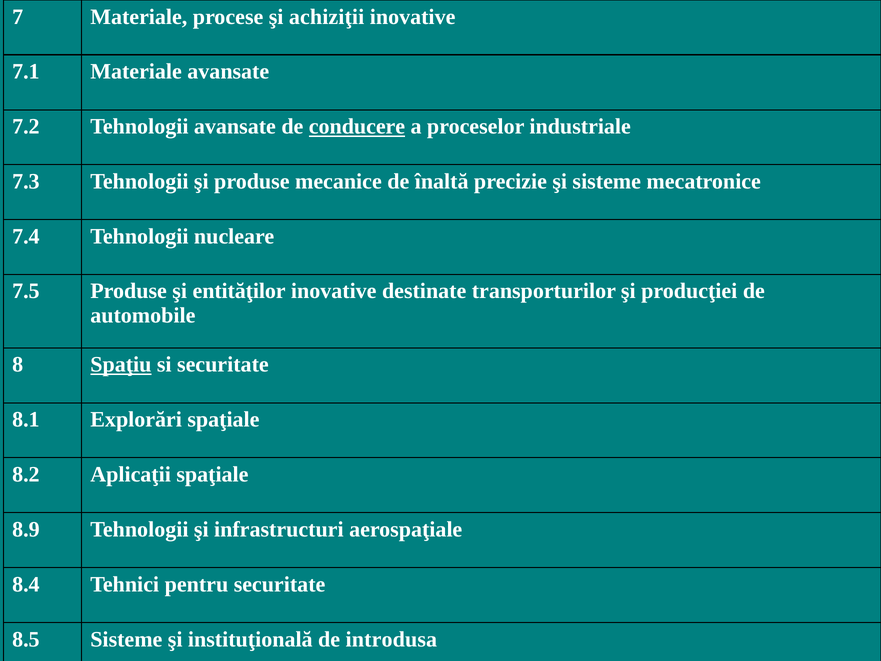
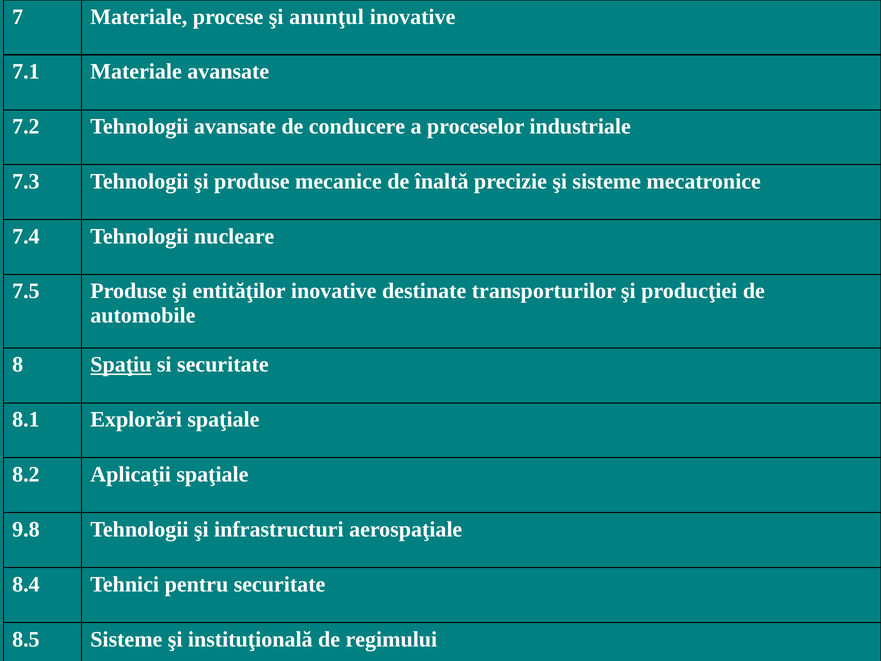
achiziţii: achiziţii -> anunţul (327, 17)
conducere underline: present -> none (357, 127)
8.9: 8.9 -> 9.8 (26, 529)
introdusa: introdusa -> regimului (391, 639)
